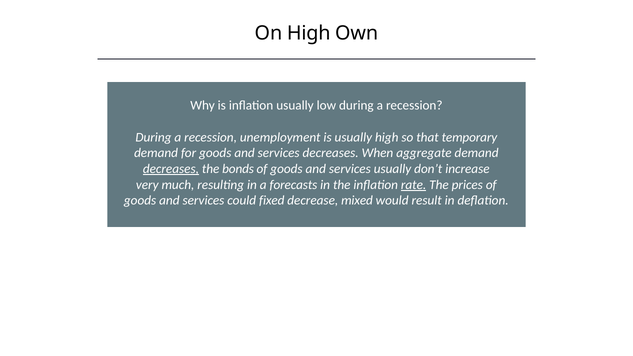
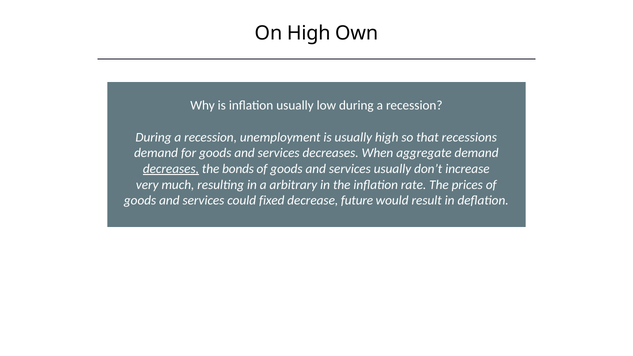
temporary: temporary -> recessions (469, 137)
forecasts: forecasts -> arbitrary (293, 185)
rate underline: present -> none (414, 185)
mixed: mixed -> future (357, 201)
